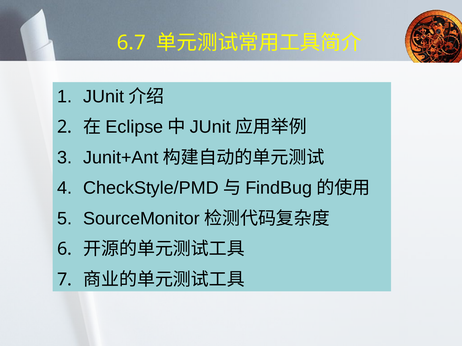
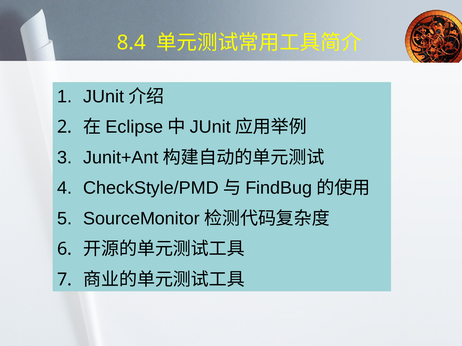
6.7: 6.7 -> 8.4 (131, 43)
